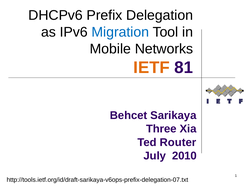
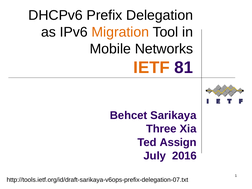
Migration colour: blue -> orange (120, 32)
Router: Router -> Assign (178, 142)
2010: 2010 -> 2016 (184, 156)
